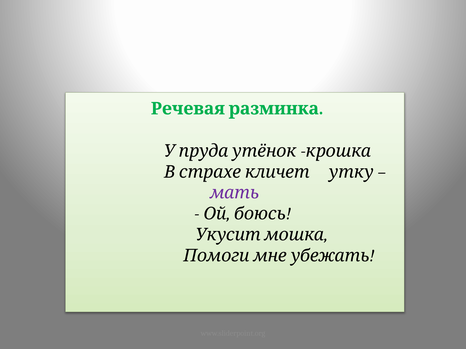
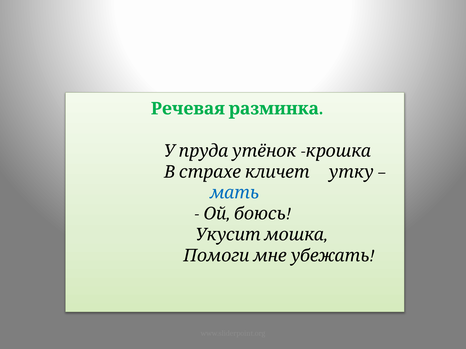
мать colour: purple -> blue (235, 193)
